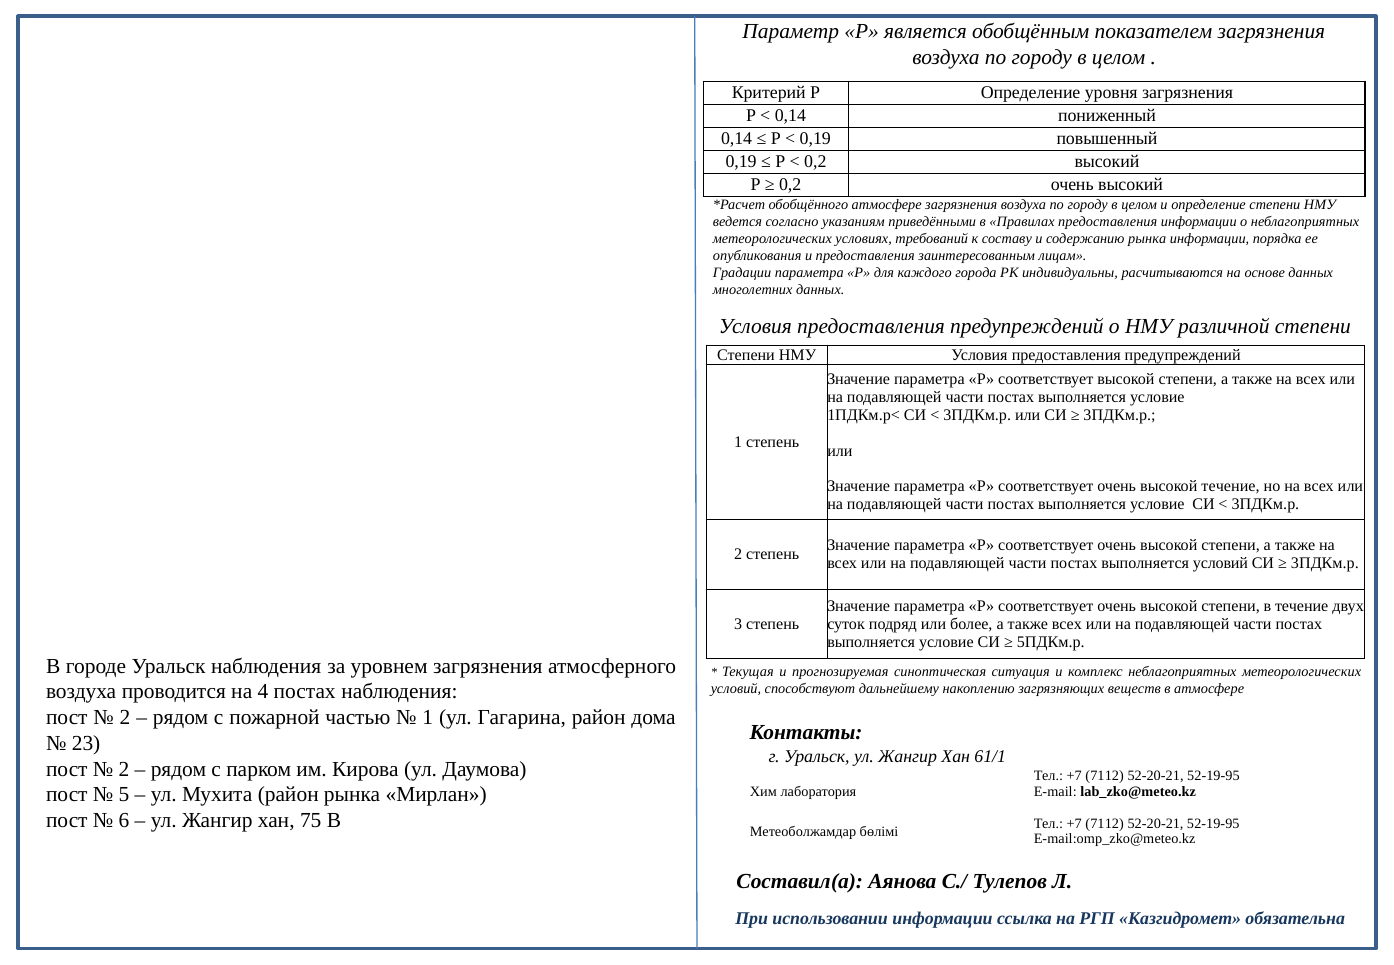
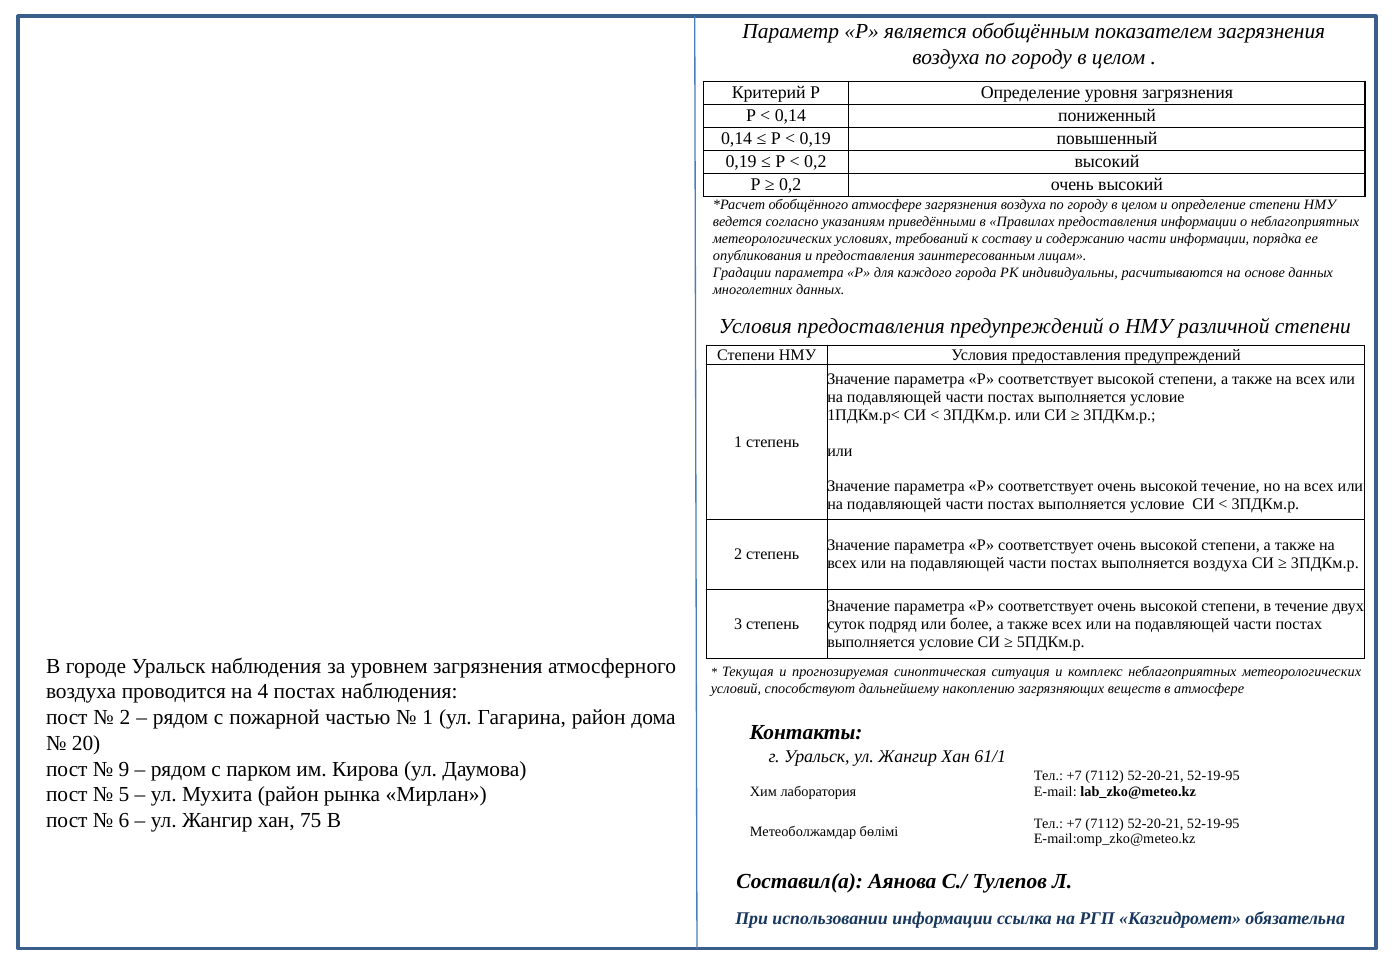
содержанию рынка: рынка -> части (1147, 239)
выполняется условий: условий -> воздуха (1220, 563)
23: 23 -> 20 (86, 743)
2: 2 -> 9 (124, 769)
